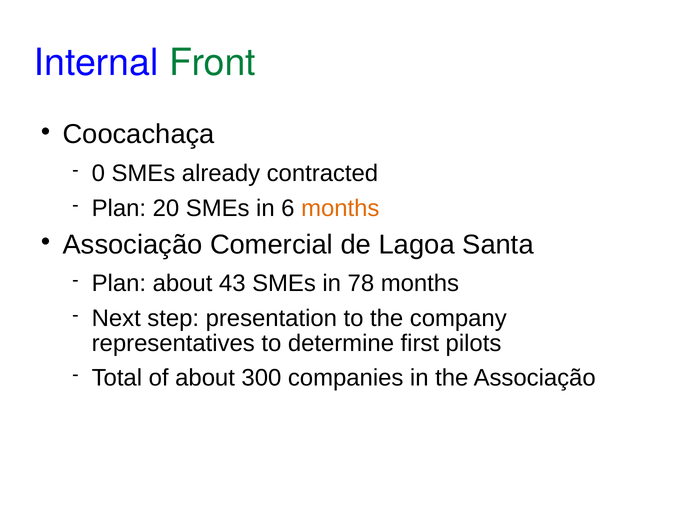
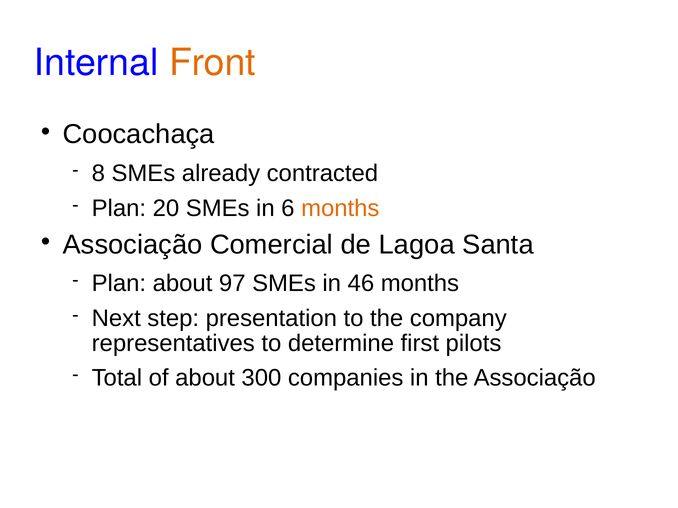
Front colour: green -> orange (212, 63)
0: 0 -> 8 (98, 174)
43: 43 -> 97 (232, 284)
78: 78 -> 46 (361, 284)
